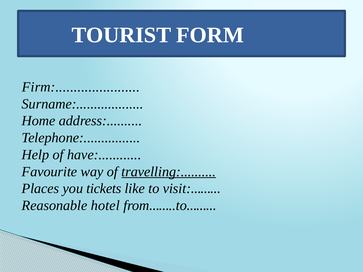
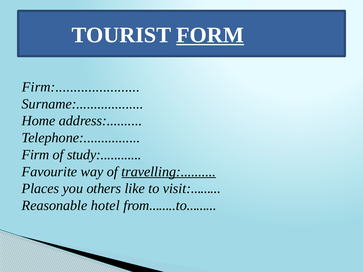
FORM underline: none -> present (210, 35)
Help: Help -> Firm (35, 155)
have: have -> study (104, 155)
tickets: tickets -> others (104, 189)
